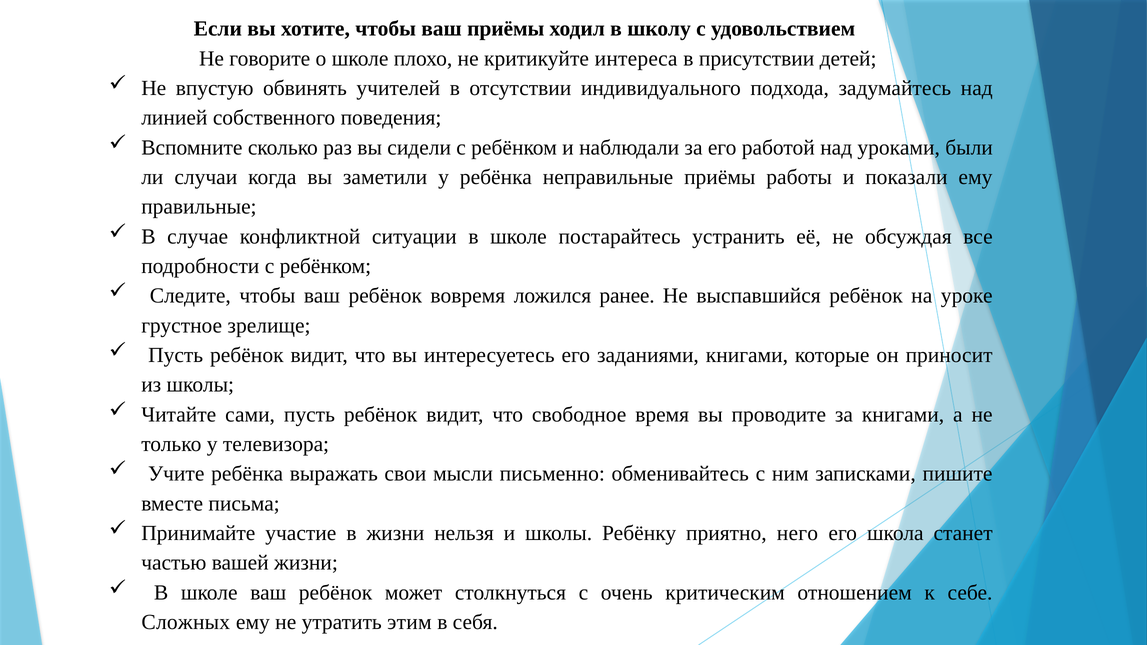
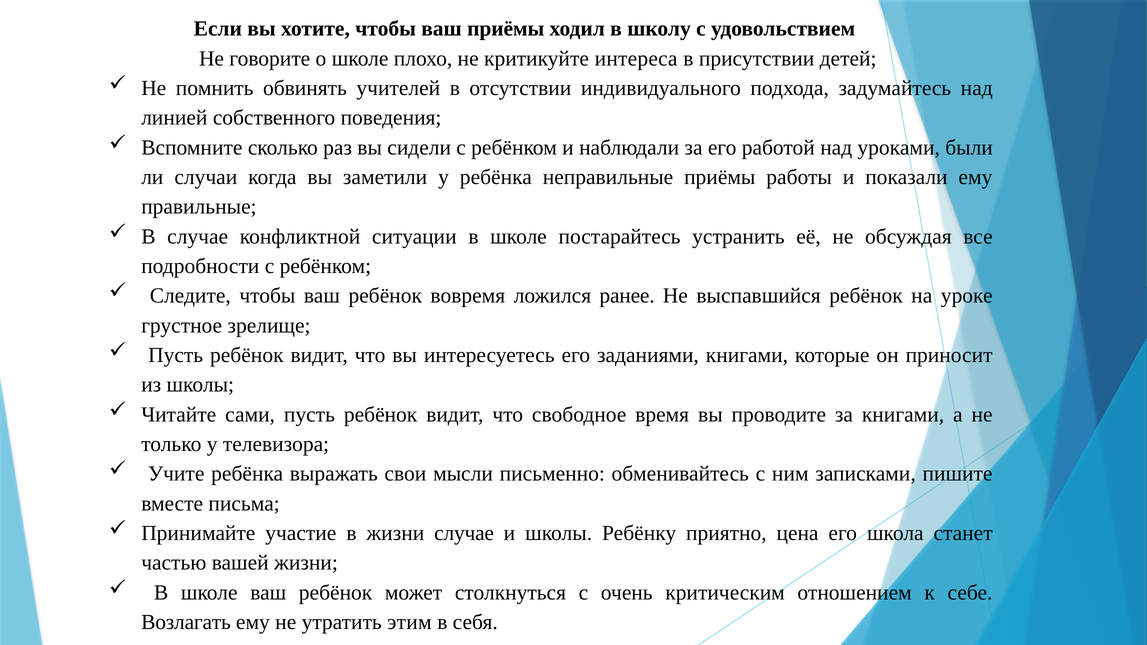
впустую: впустую -> помнить (215, 88)
жизни нельзя: нельзя -> случае (464, 533)
него: него -> цена (798, 533)
Сложных: Сложных -> Возлагать (186, 622)
